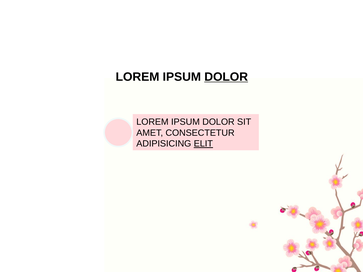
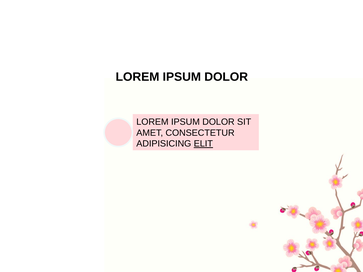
DOLOR underline: present -> none (226, 77)
